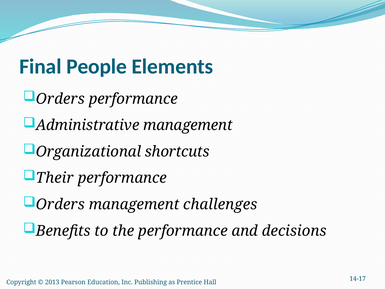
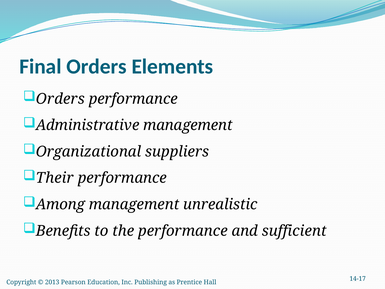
Final People: People -> Orders (97, 66)
shortcuts: shortcuts -> suppliers (177, 152)
Orders: Orders -> Among (60, 204)
challenges: challenges -> unrealistic (220, 204)
decisions: decisions -> sufficient (294, 231)
